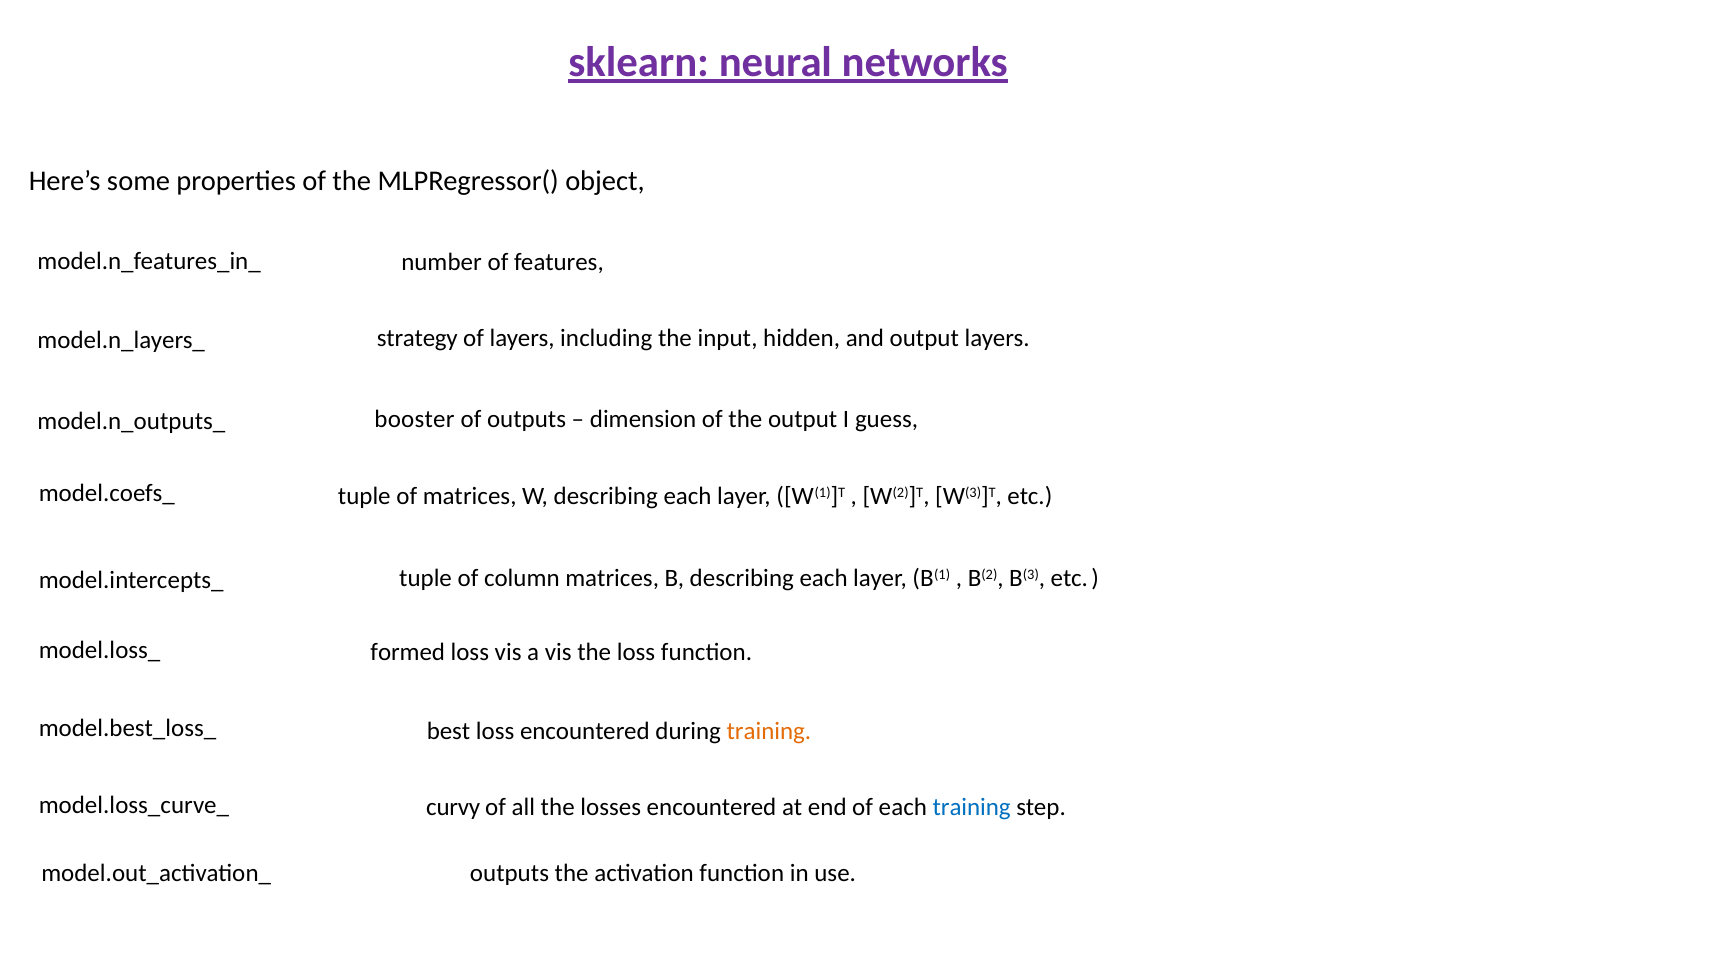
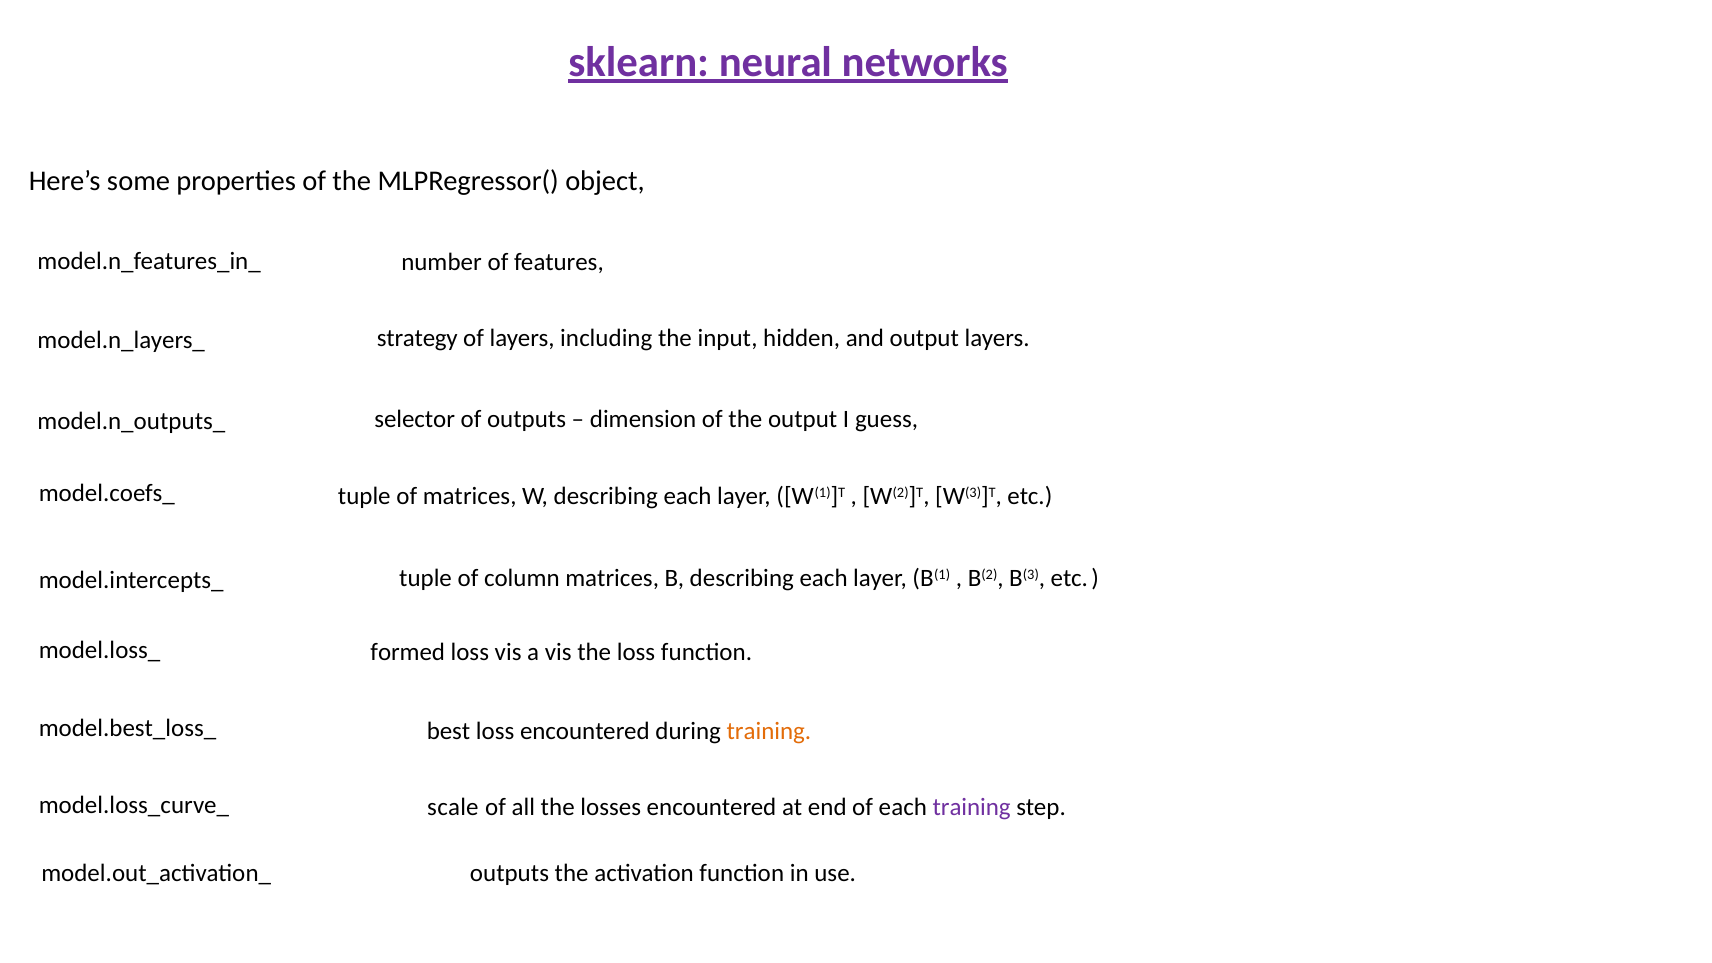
booster: booster -> selector (415, 419)
curvy: curvy -> scale (453, 807)
training colour: blue -> purple (972, 807)
